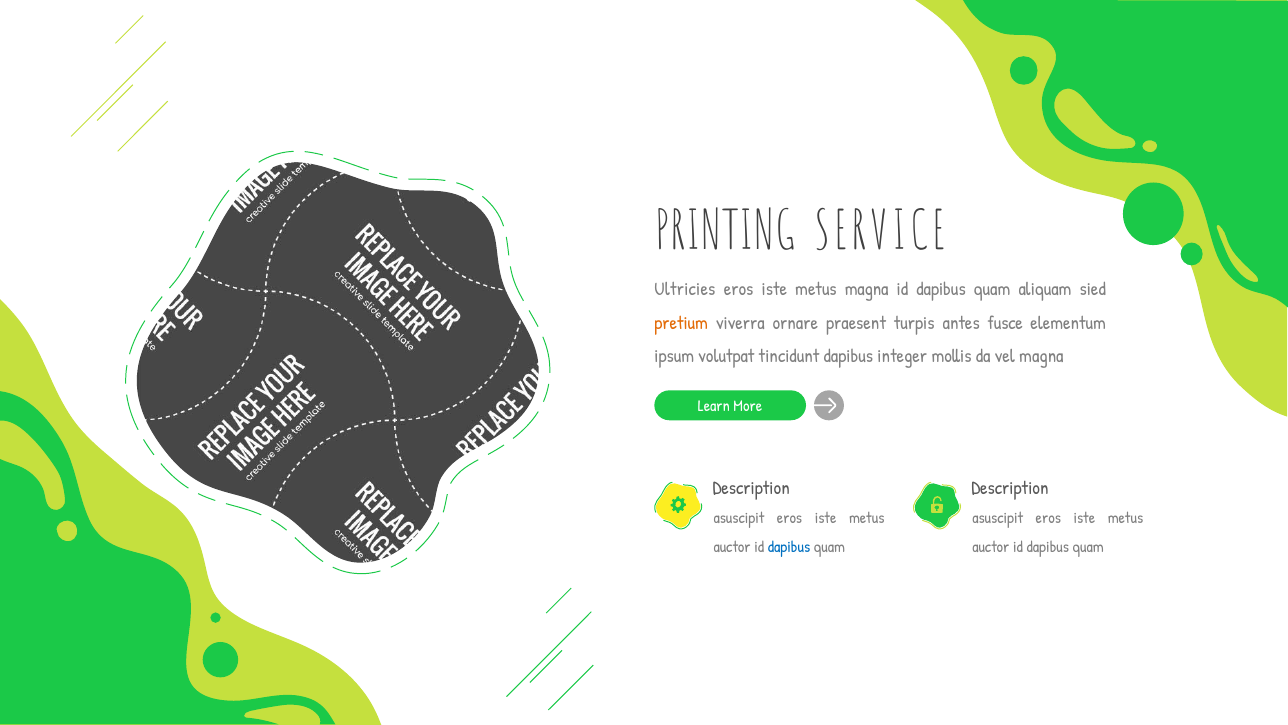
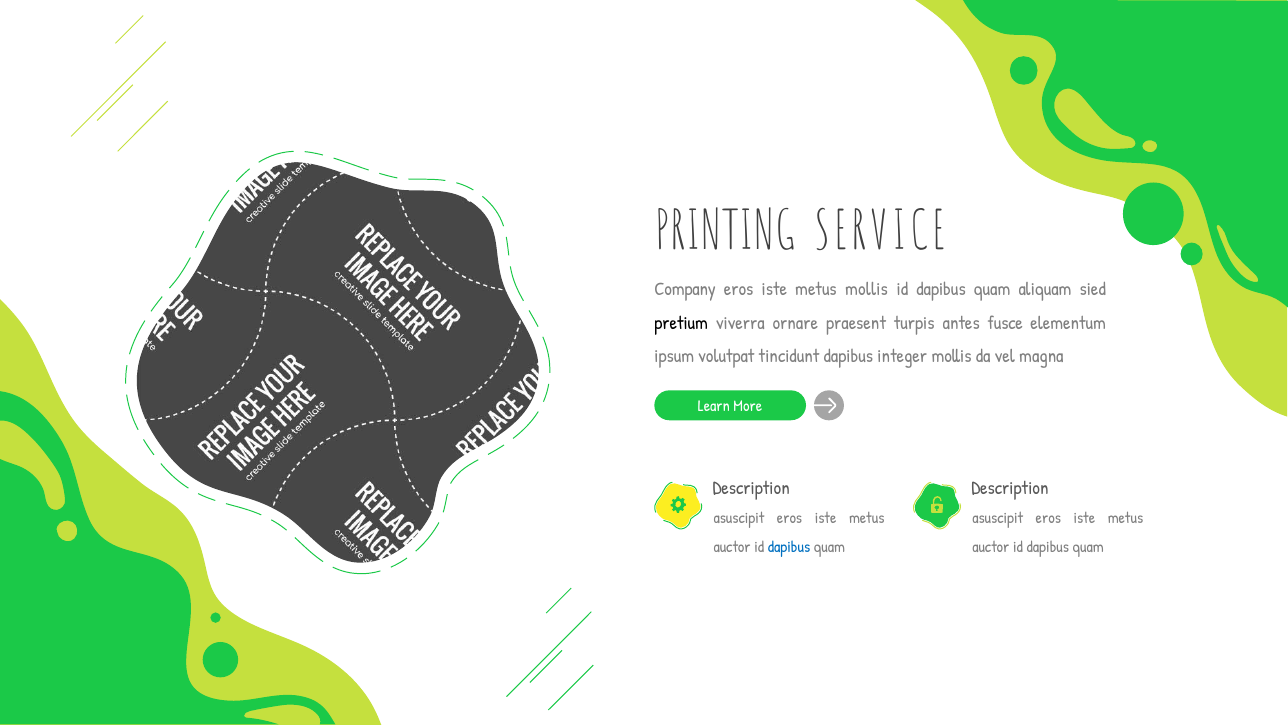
Ultricies: Ultricies -> Company (685, 289)
metus magna: magna -> mollis (867, 289)
pretium colour: orange -> black (681, 323)
